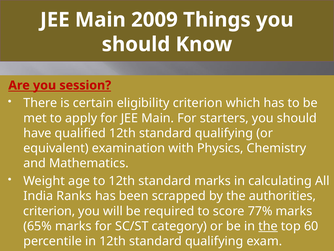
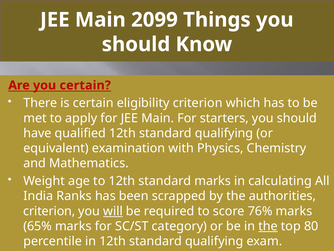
2009: 2009 -> 2099 (154, 20)
you session: session -> certain (85, 85)
will underline: none -> present (113, 211)
77%: 77% -> 76% (260, 211)
60: 60 -> 80 (311, 226)
